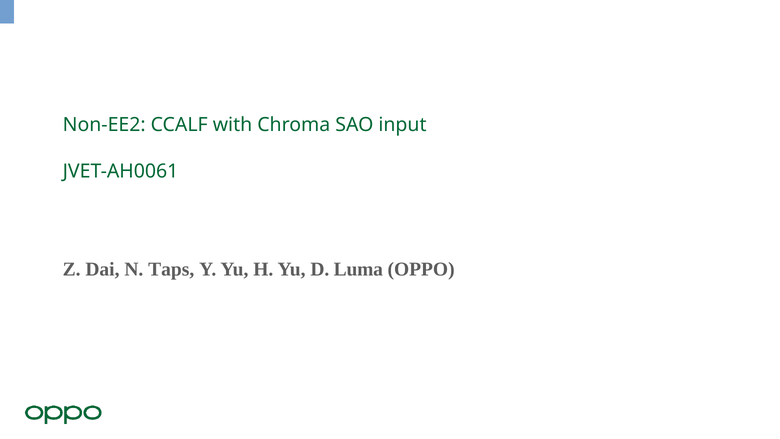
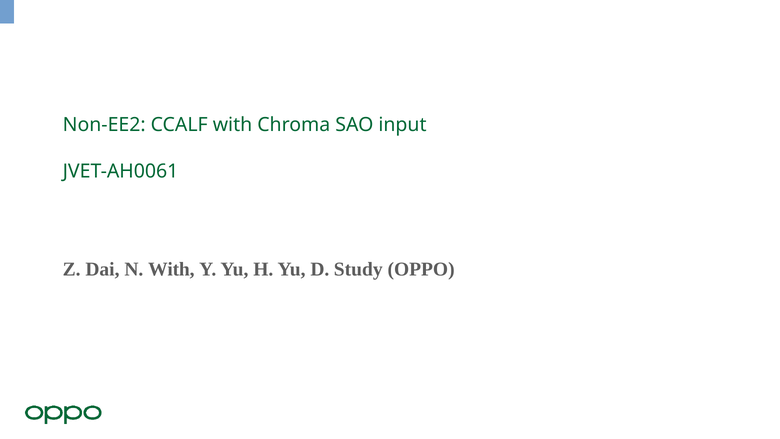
N Taps: Taps -> With (171, 269)
Luma: Luma -> Study (358, 269)
